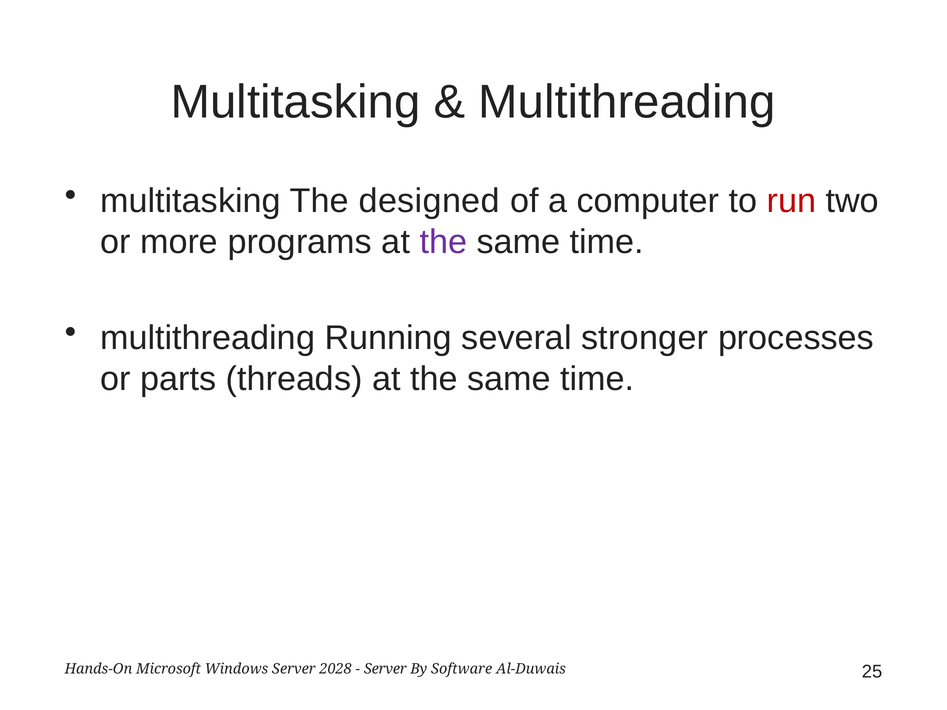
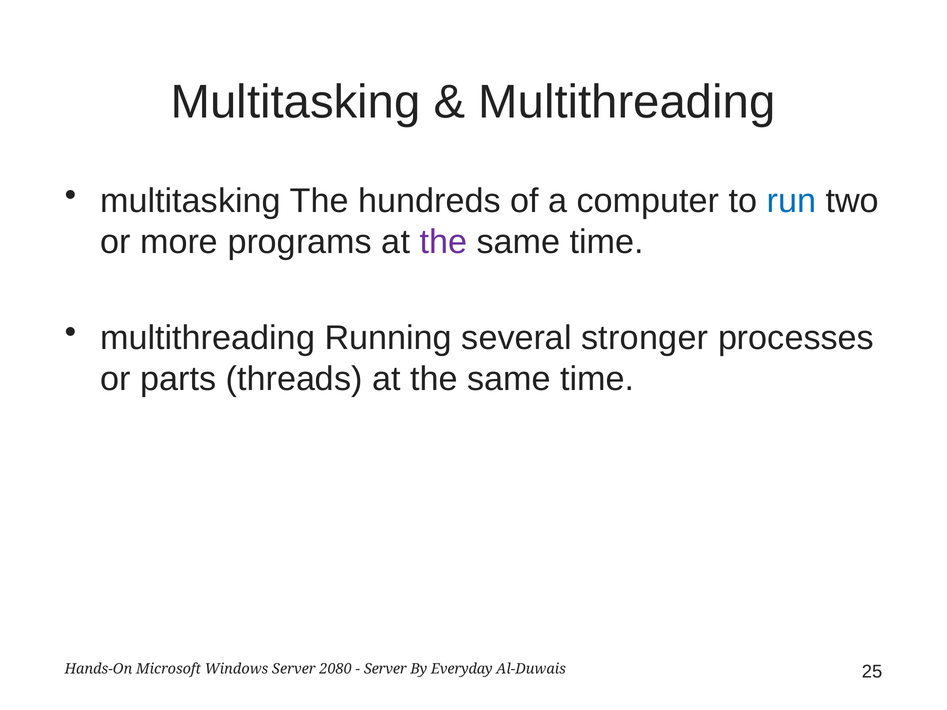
designed: designed -> hundreds (429, 201)
run colour: red -> blue (791, 201)
2028: 2028 -> 2080 (336, 669)
Software: Software -> Everyday (462, 669)
